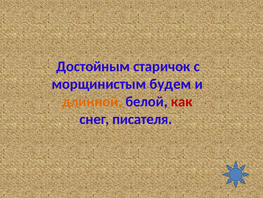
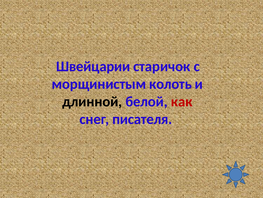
Достойным: Достойным -> Швейцарии (93, 66)
будем: будем -> колоть (171, 84)
длинной colour: orange -> black (92, 101)
